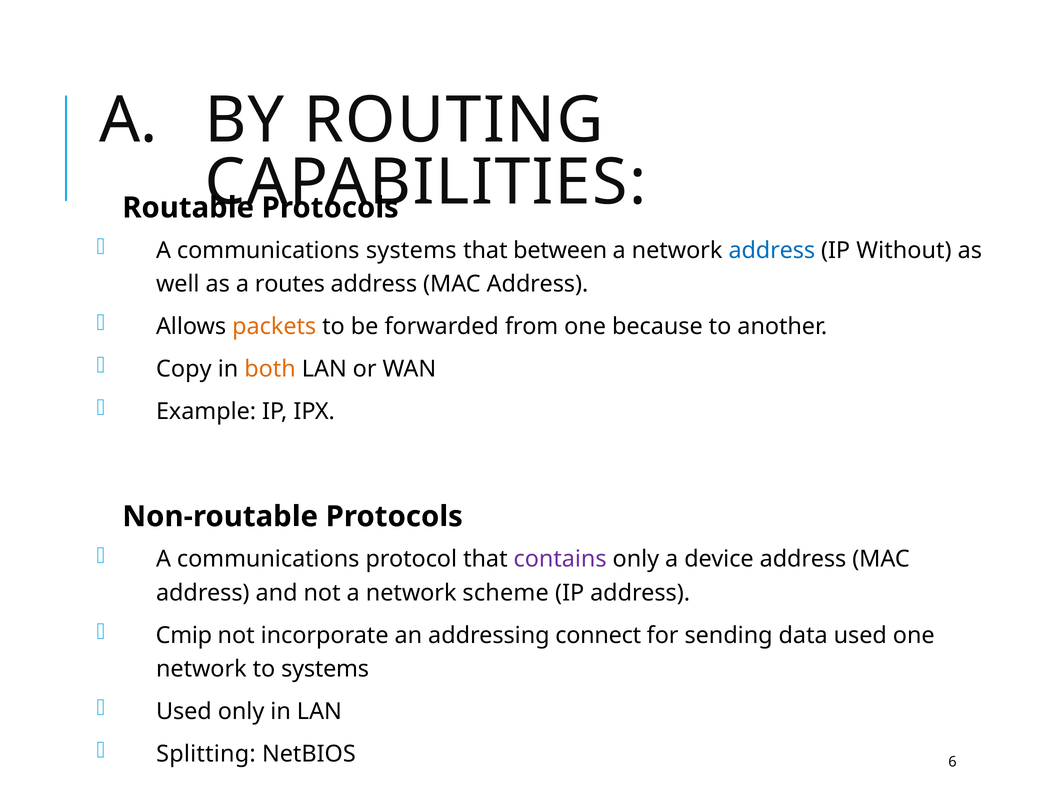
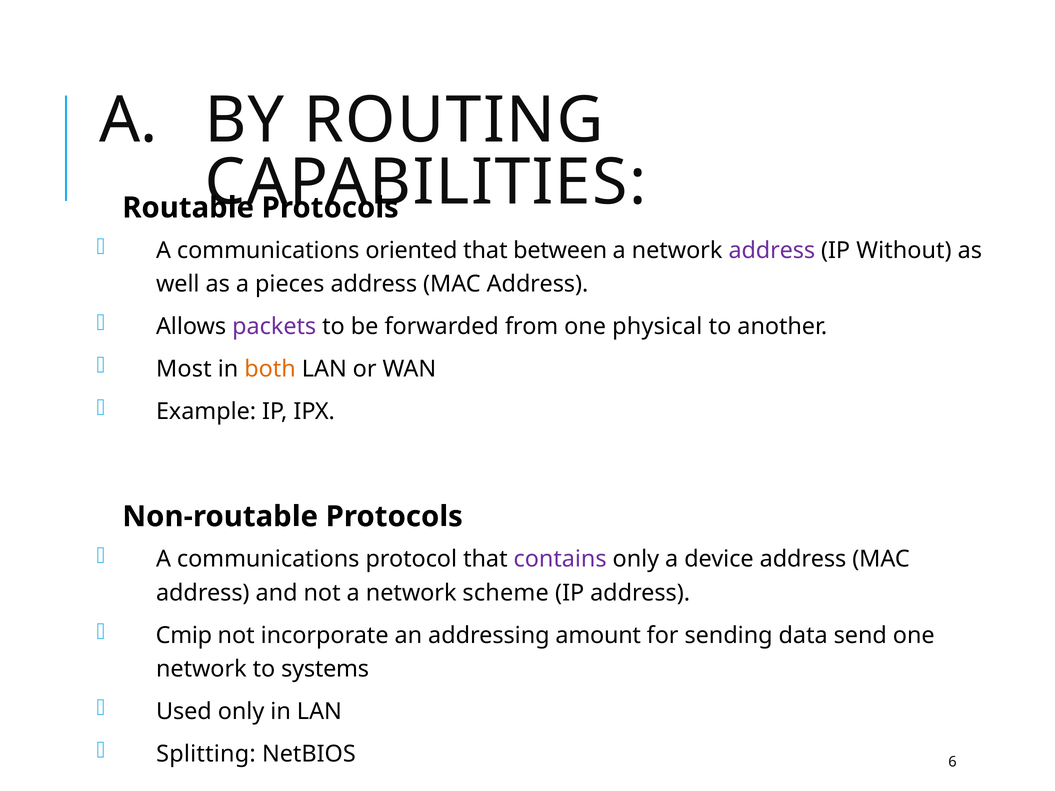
communications systems: systems -> oriented (411, 250)
address colour: blue -> purple (772, 250)
routes: routes -> pieces (290, 284)
packets colour: orange -> purple (274, 327)
because: because -> physical (657, 327)
Copy: Copy -> Most (184, 369)
connect: connect -> amount (598, 636)
data used: used -> send (860, 636)
